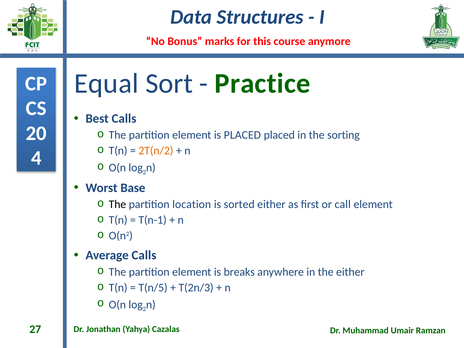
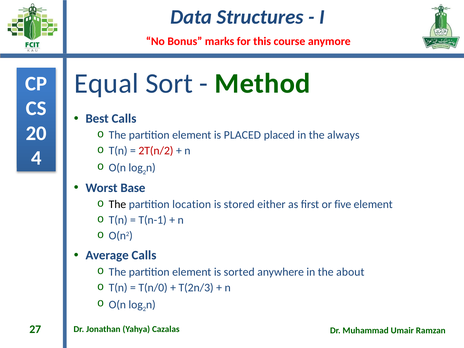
Practice: Practice -> Method (263, 84)
sorting: sorting -> always (343, 135)
2T(n/2 colour: orange -> red (156, 151)
sorted: sorted -> stored (239, 204)
call: call -> five (343, 204)
breaks: breaks -> sorted (239, 272)
the either: either -> about (350, 272)
T(n/5: T(n/5 -> T(n/0 (153, 288)
